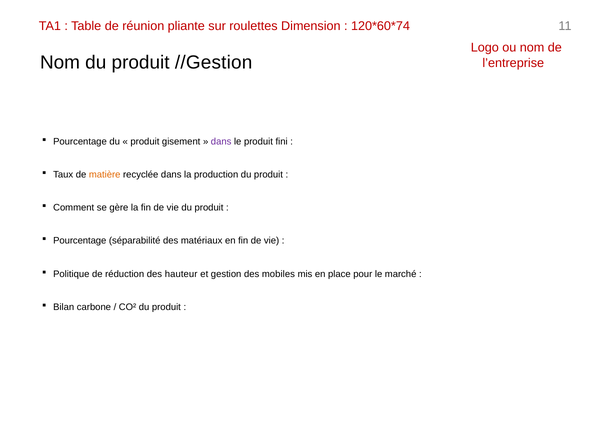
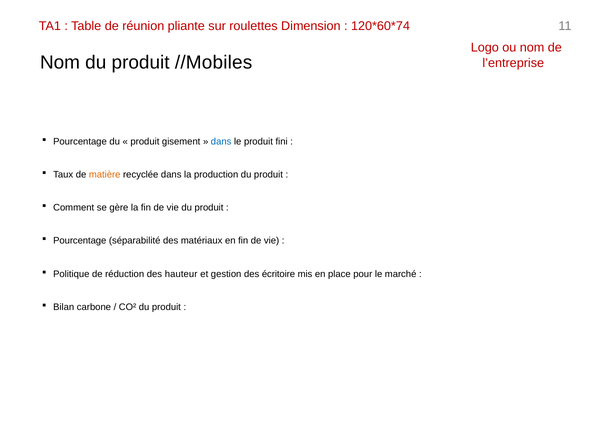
//Gestion: //Gestion -> //Mobiles (214, 63)
dans colour: purple -> blue (221, 142)
mobiles: mobiles -> écritoire (278, 274)
